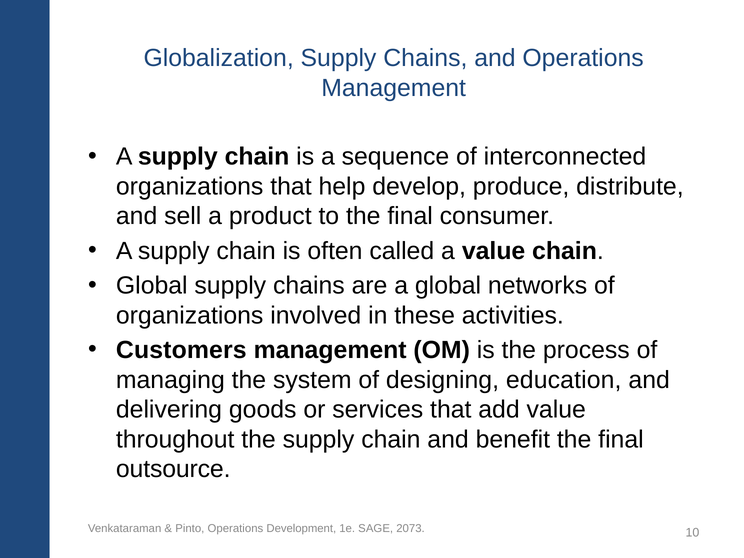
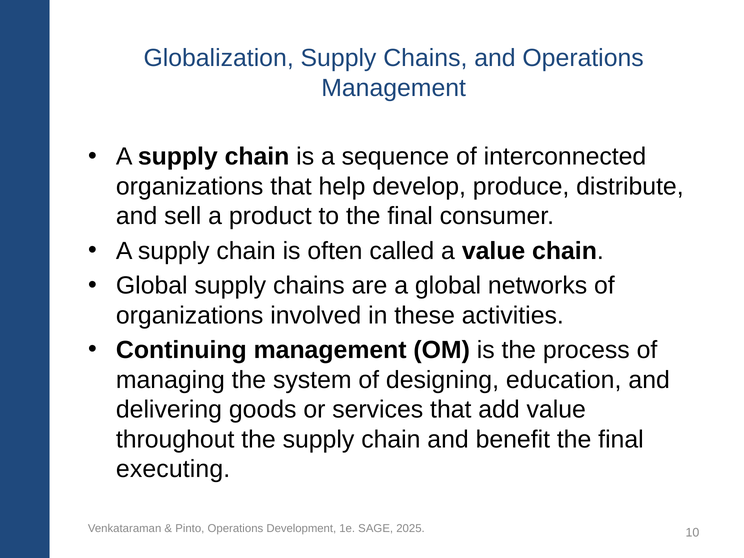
Customers: Customers -> Continuing (181, 350)
outsource: outsource -> executing (173, 469)
2073: 2073 -> 2025 (411, 528)
